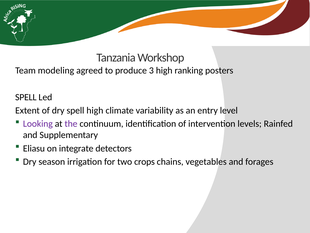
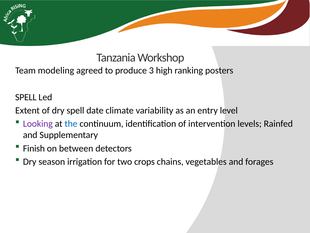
spell high: high -> date (95, 110)
the colour: purple -> blue (71, 123)
Eliasu: Eliasu -> Finish (34, 148)
integrate: integrate -> between (76, 148)
